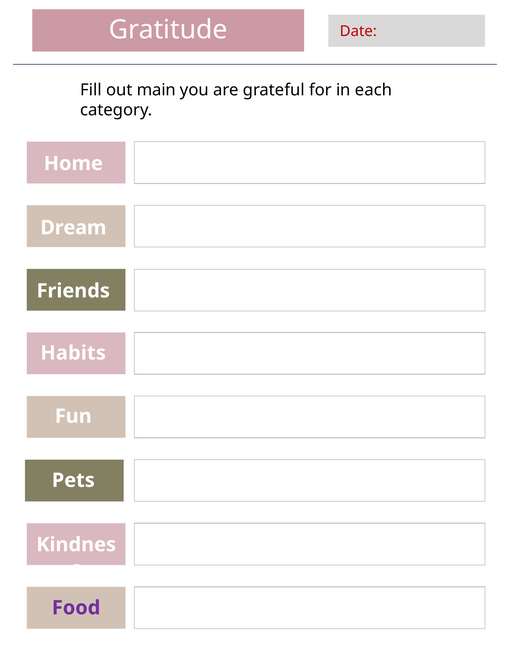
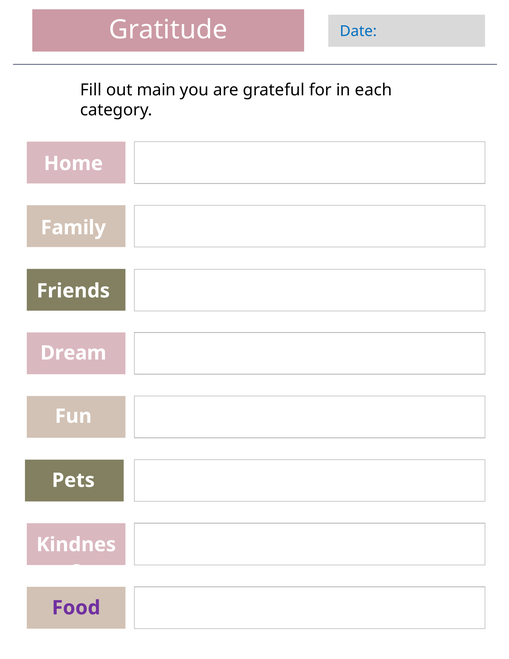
Date colour: red -> blue (358, 31)
Dream: Dream -> Family (73, 228)
Habits: Habits -> Dream (73, 353)
